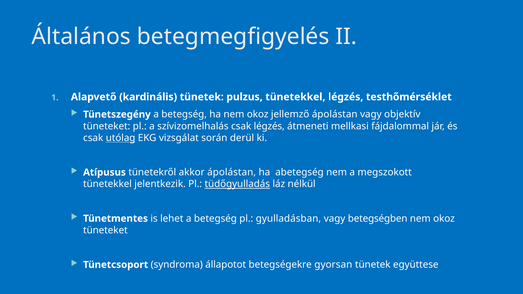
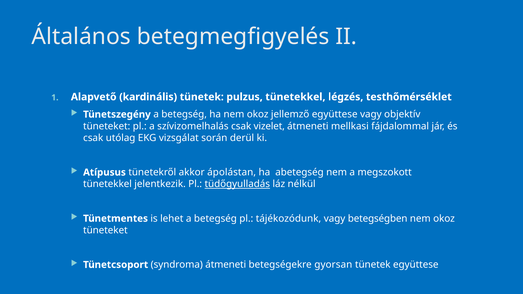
jellemző ápolástan: ápolástan -> együttese (335, 114)
csak légzés: légzés -> vizelet (269, 126)
utólag underline: present -> none (121, 138)
gyulladásban: gyulladásban -> tájékozódunk (288, 219)
syndroma állapotot: állapotot -> átmeneti (226, 265)
